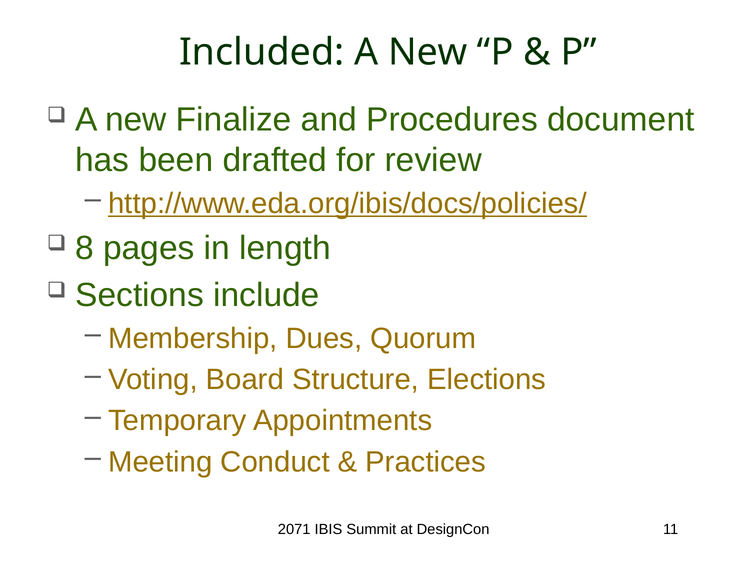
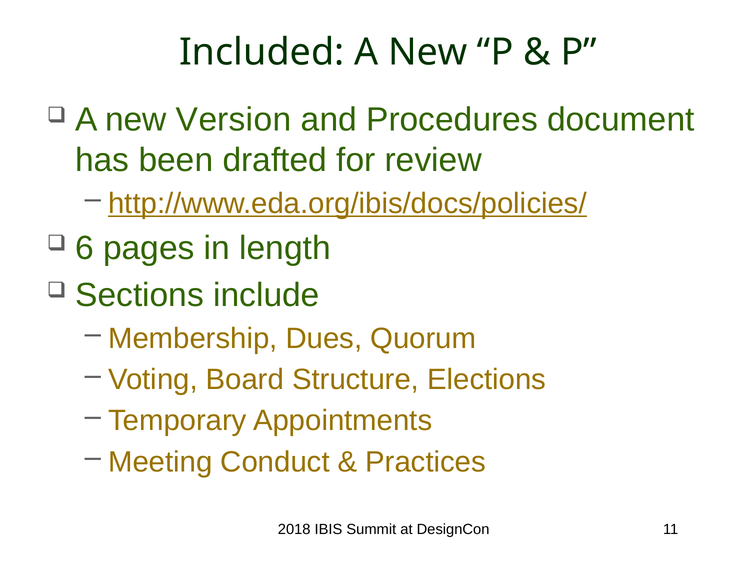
Finalize: Finalize -> Version (234, 120)
8: 8 -> 6 (85, 248)
2071: 2071 -> 2018 (294, 530)
